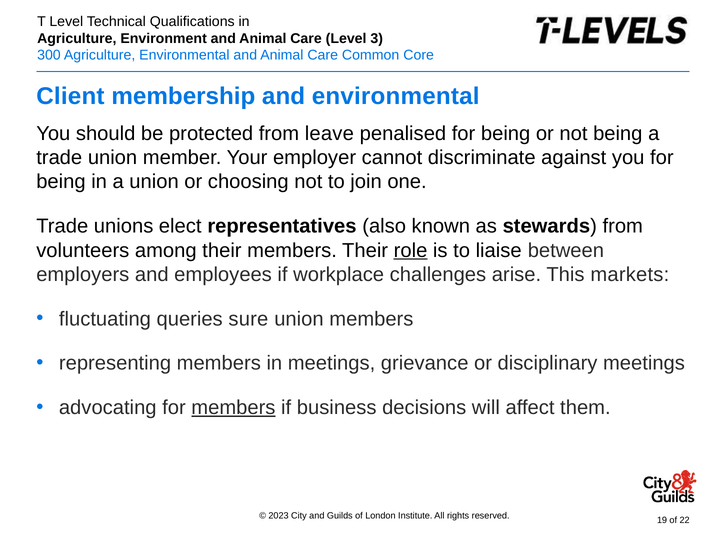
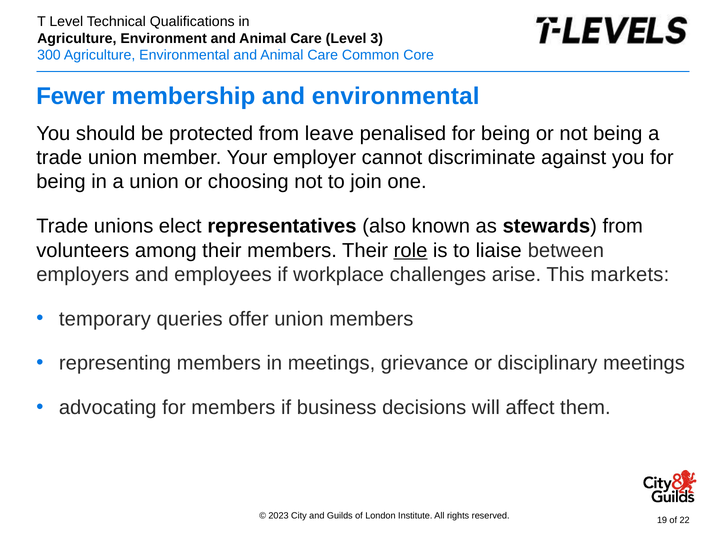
Client: Client -> Fewer (71, 96)
fluctuating: fluctuating -> temporary (105, 319)
sure: sure -> offer (249, 319)
members underline: present -> none (233, 408)
